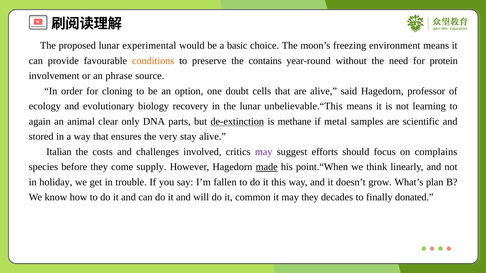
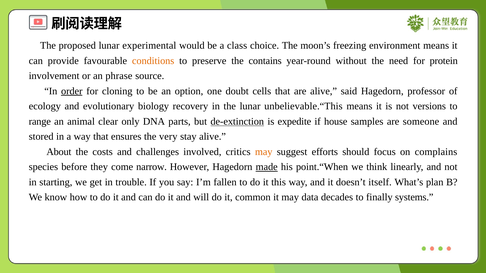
basic: basic -> class (237, 46)
order underline: none -> present (72, 91)
learning: learning -> versions (429, 106)
again: again -> range (40, 122)
methane: methane -> expedite (294, 122)
metal: metal -> house (336, 122)
scientific: scientific -> someone (421, 122)
Italian: Italian -> About (59, 152)
may colour: purple -> orange (264, 152)
supply: supply -> narrow (152, 167)
holiday: holiday -> starting (56, 182)
grow: grow -> itself (380, 182)
may they: they -> data (310, 198)
donated: donated -> systems (414, 198)
